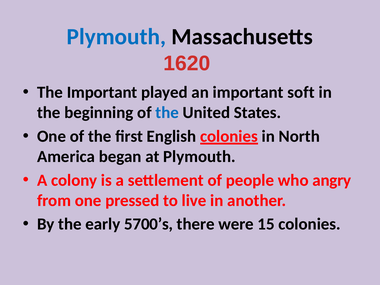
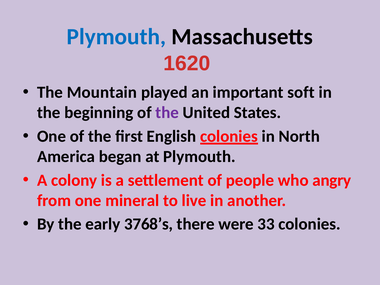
The Important: Important -> Mountain (102, 92)
the colour: blue -> purple (167, 113)
pressed: pressed -> mineral (132, 201)
5700’s: 5700’s -> 3768’s (149, 224)
15: 15 -> 33 (266, 224)
